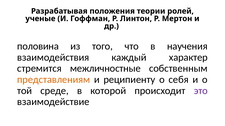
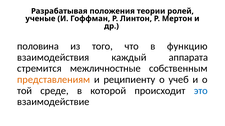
научения: научения -> функцию (187, 46)
характер: характер -> аппарата (188, 58)
себя: себя -> учеб (179, 80)
это colour: purple -> blue (201, 91)
